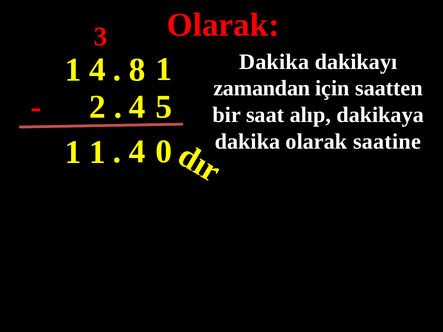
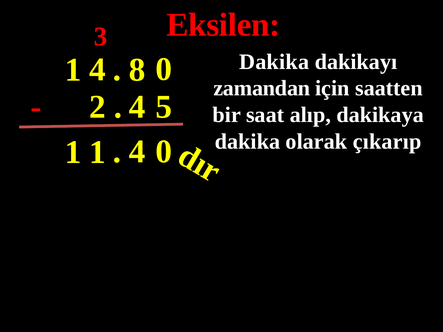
Olarak: Olarak -> Eksilen (223, 25)
1: 1 -> 0 (164, 69)
saatine: saatine -> çıkarıp (387, 142)
